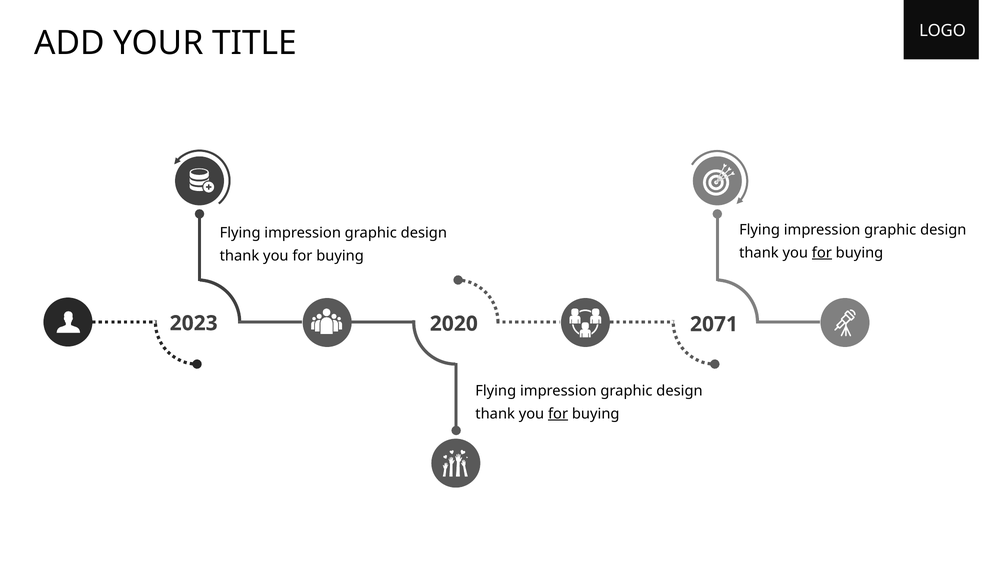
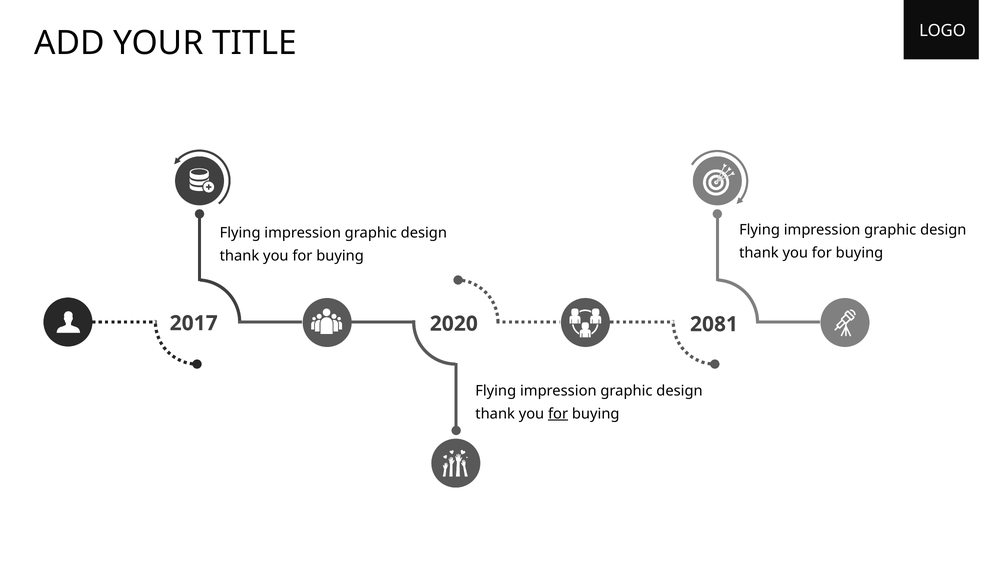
for underline: present -> none (822, 253)
2023: 2023 -> 2017 (194, 324)
2071: 2071 -> 2081 (714, 325)
